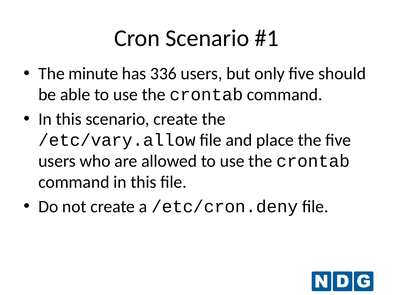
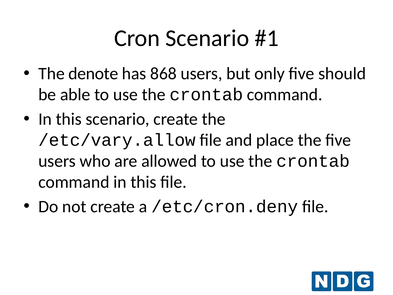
minute: minute -> denote (93, 74)
336: 336 -> 868 (163, 74)
